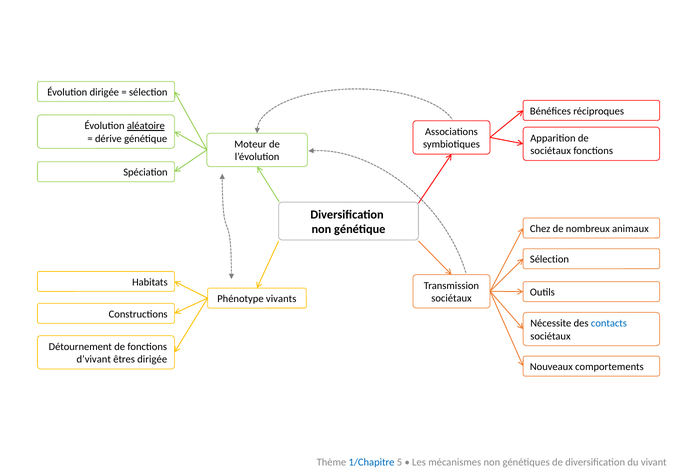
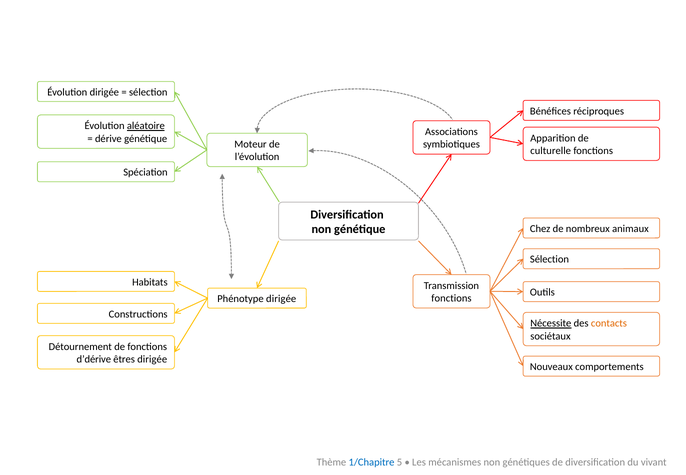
sociétaux: sociétaux -> culturelle (551, 151)
sociétaux: sociétaux -> fonctions (451, 298)
Phénotype vivants: vivants -> dirigée (281, 299)
Nécessite underline: none -> present (551, 323)
contacts colour: blue -> orange (609, 323)
d’vivant: d’vivant -> d’dérive (94, 359)
